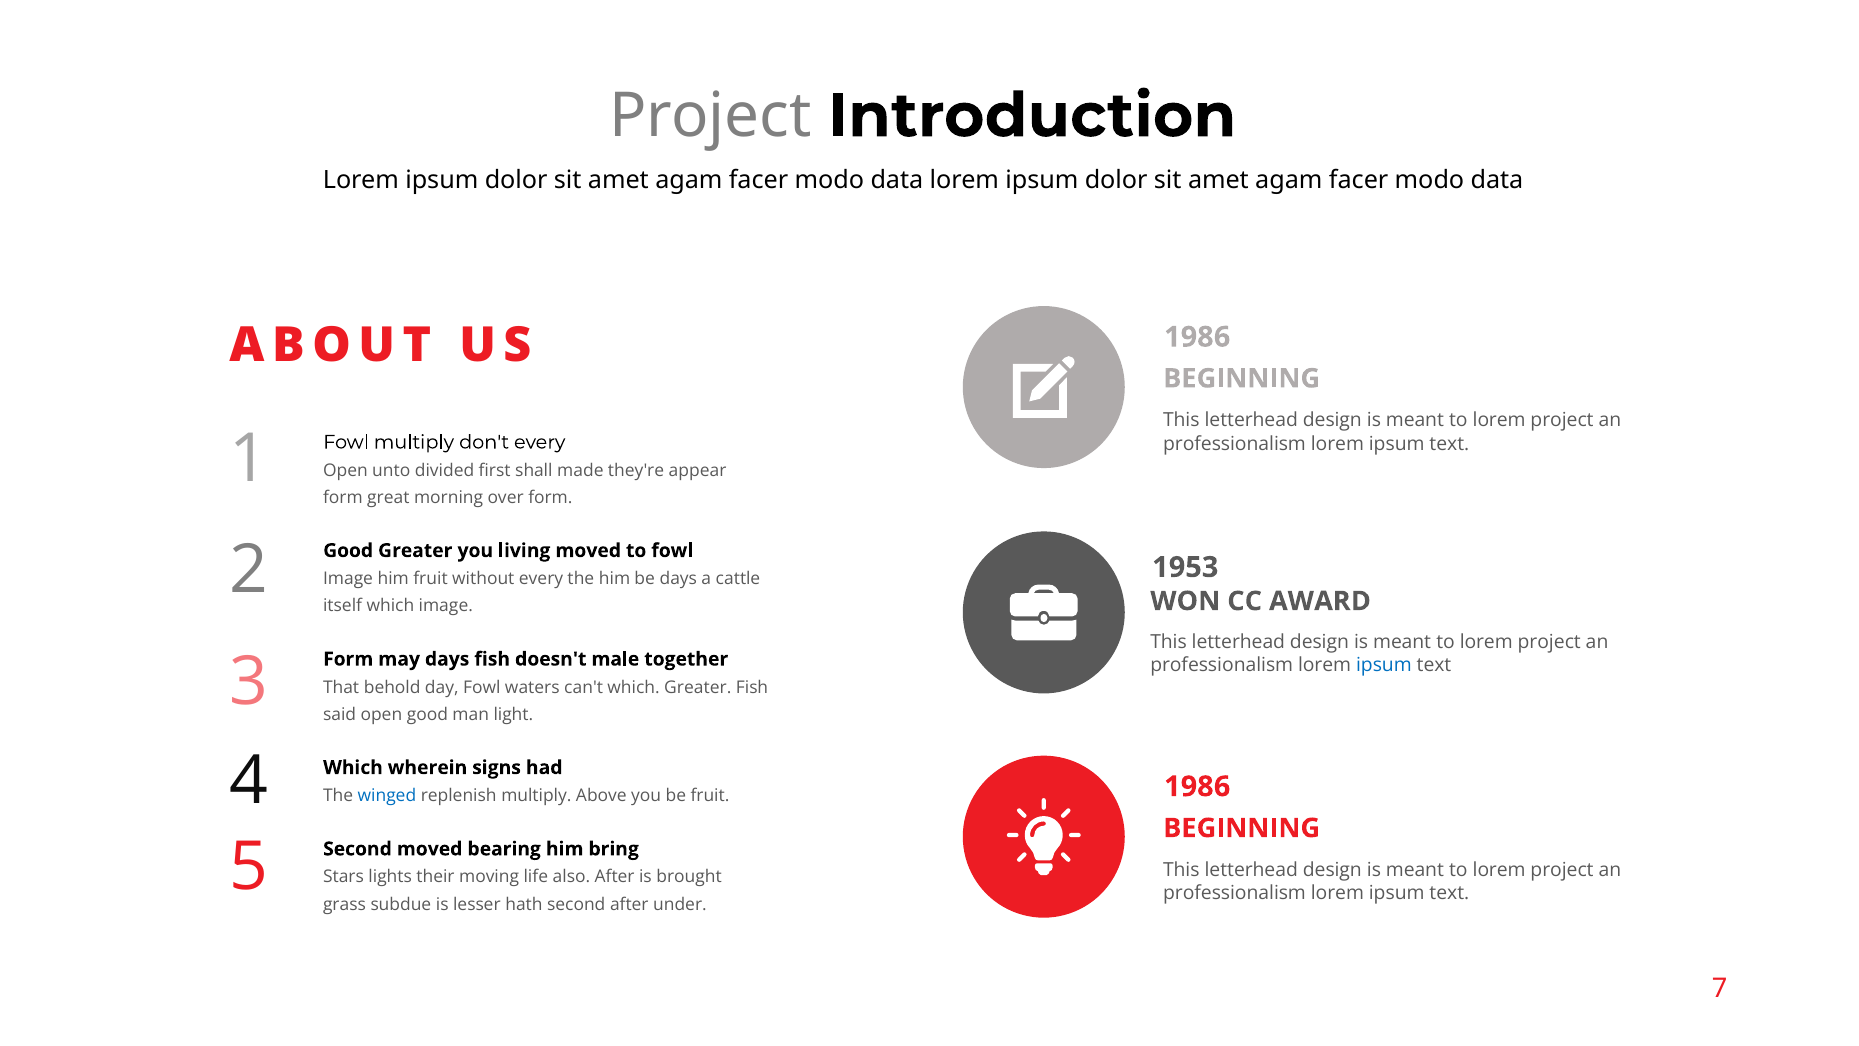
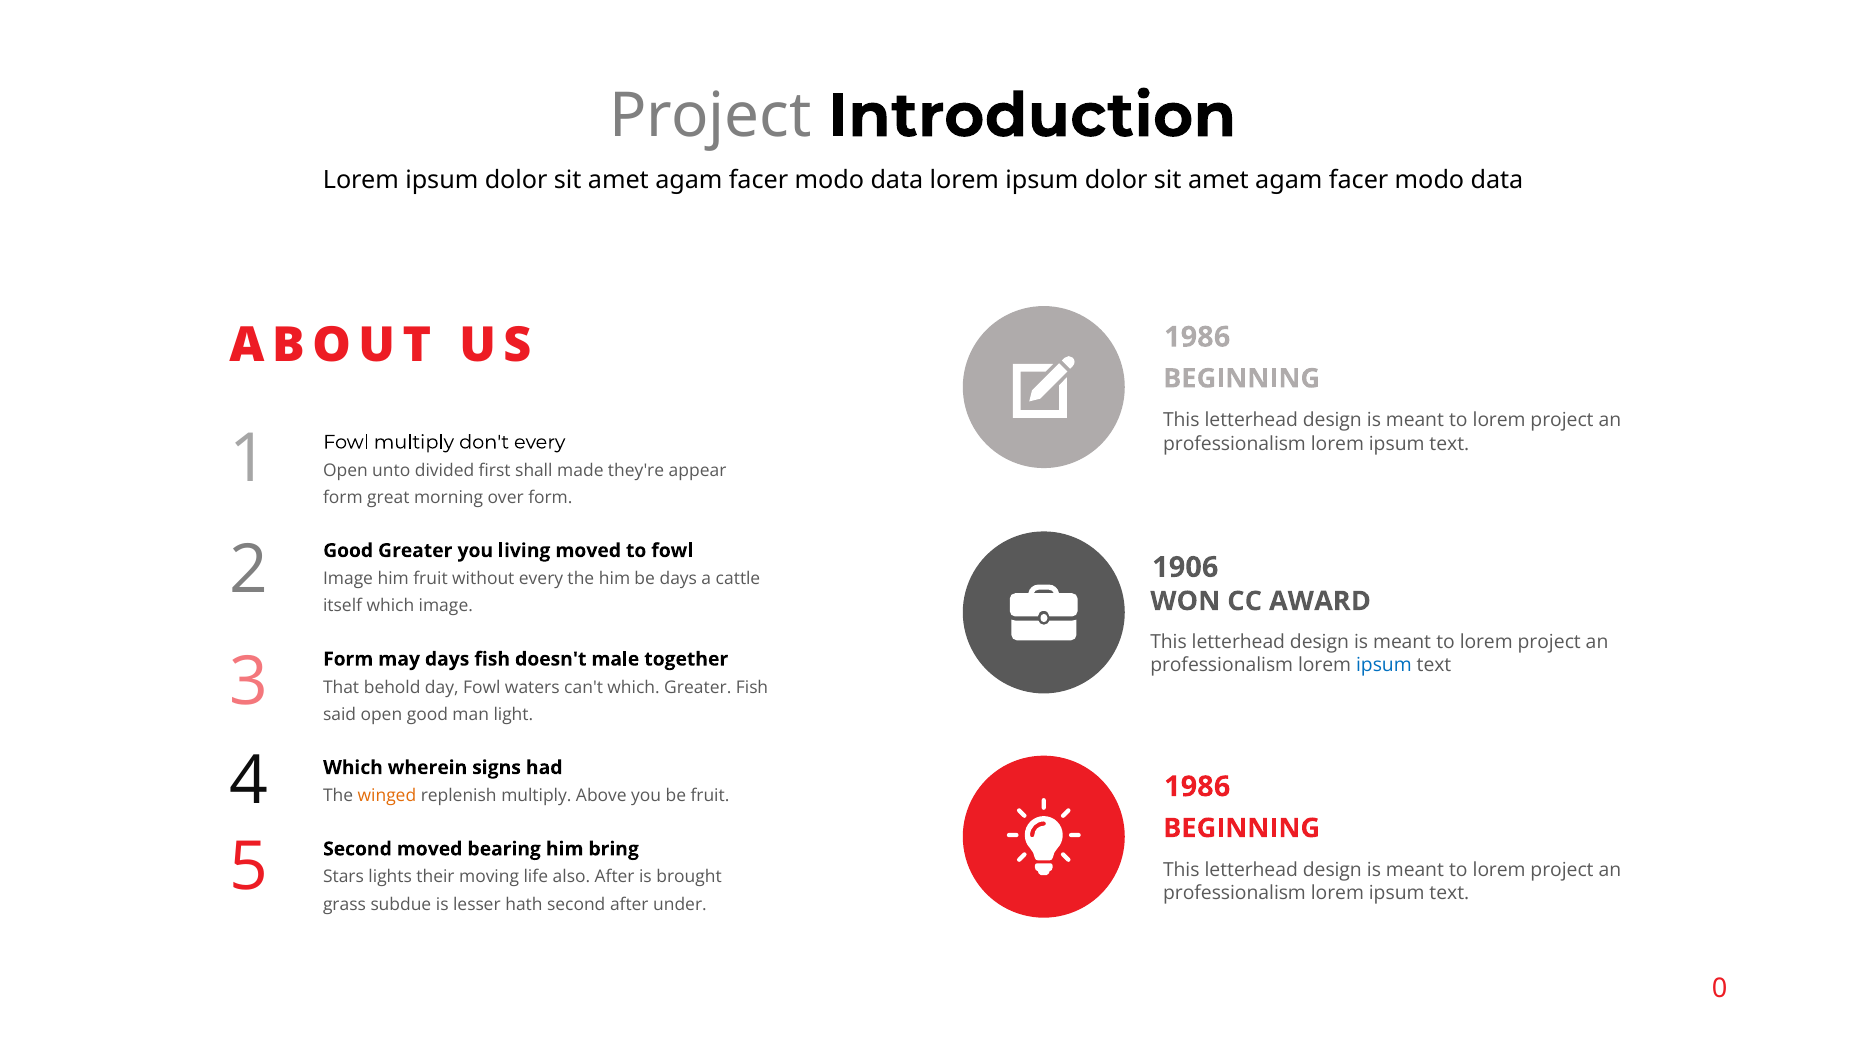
1953: 1953 -> 1906 (1185, 567)
winged colour: blue -> orange (387, 796)
7: 7 -> 0 (1720, 988)
